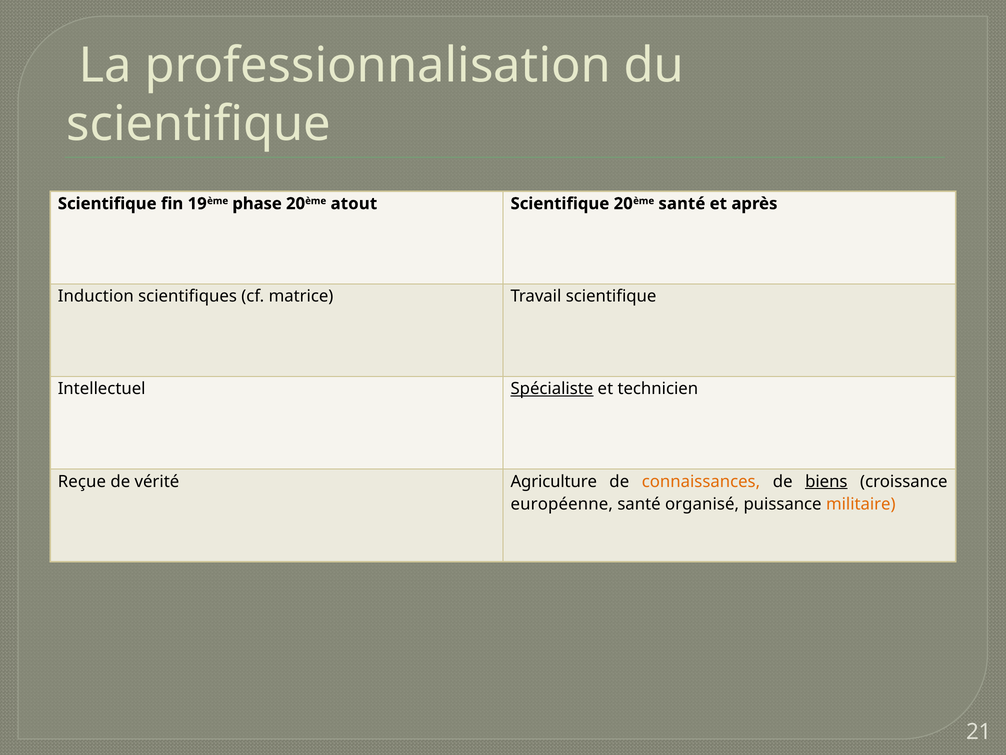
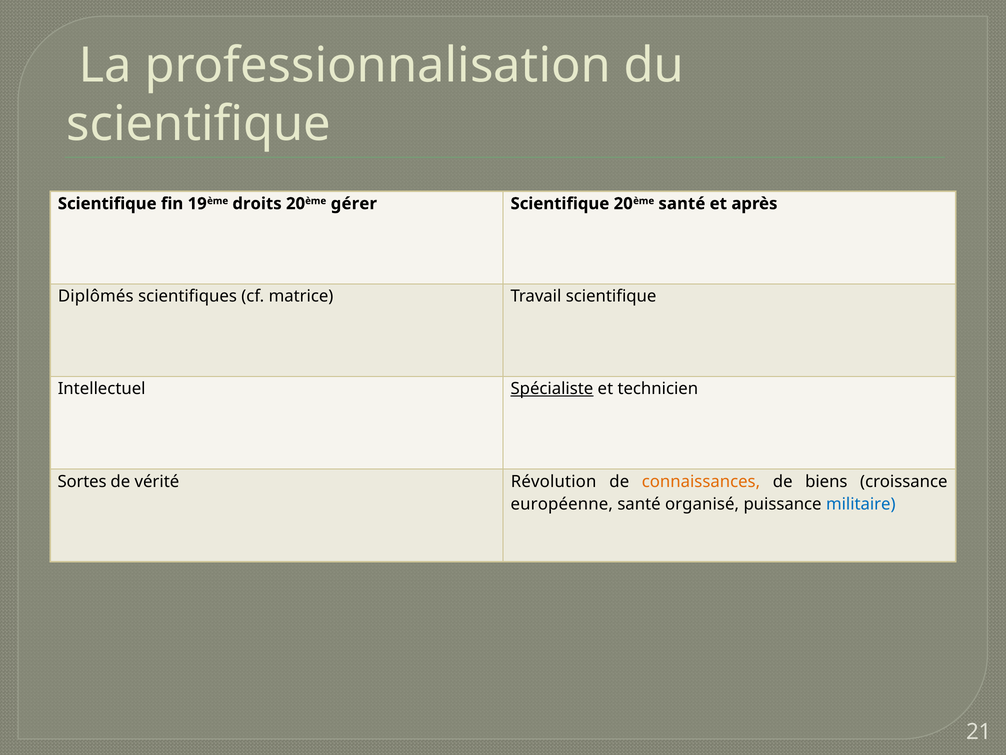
phase: phase -> droits (257, 204)
atout: atout -> gérer (354, 204)
Induction: Induction -> Diplômés (96, 296)
Reçue: Reçue -> Sortes (82, 481)
Agriculture: Agriculture -> Révolution (554, 481)
biens underline: present -> none (826, 481)
militaire colour: orange -> blue (861, 504)
